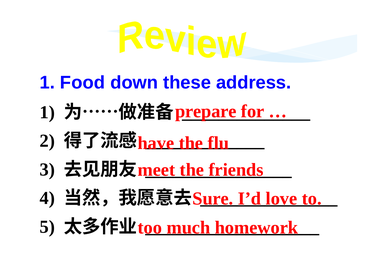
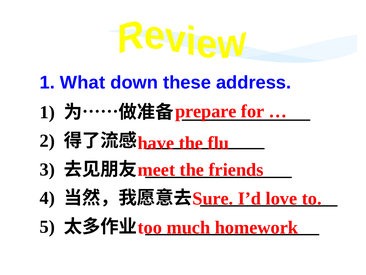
Food: Food -> What (83, 82)
